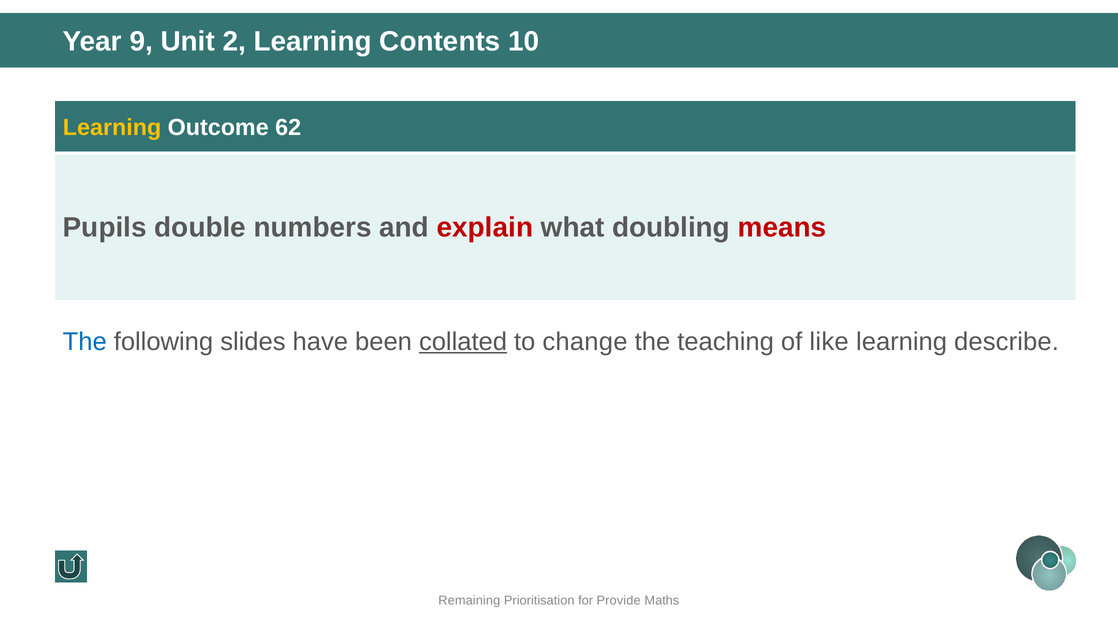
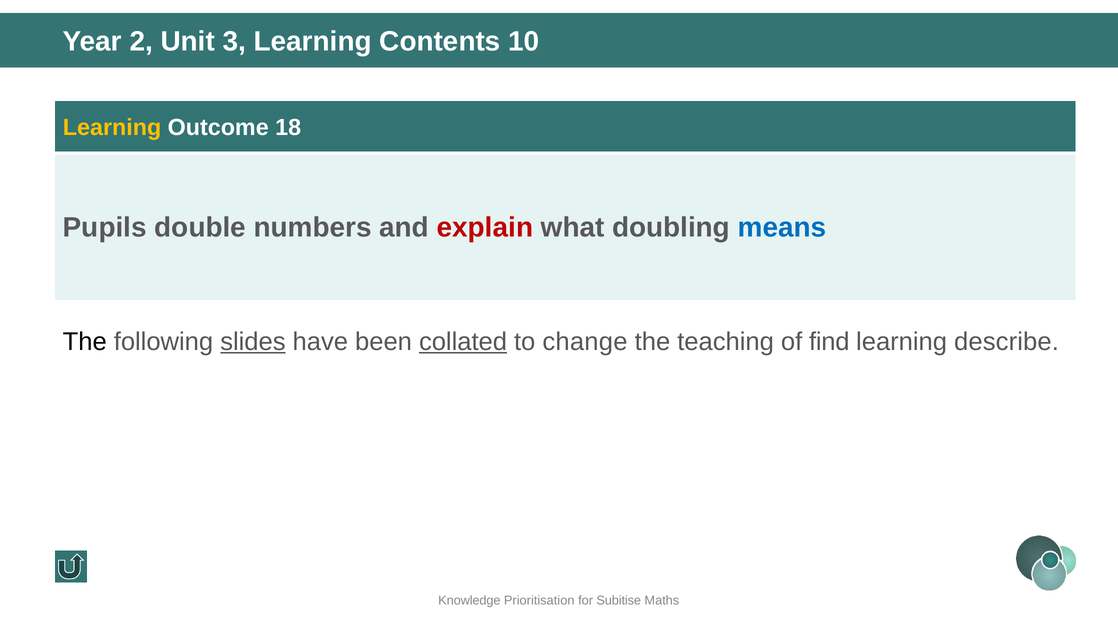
9: 9 -> 2 (141, 42)
2: 2 -> 3 (234, 42)
62: 62 -> 18 (288, 127)
means colour: red -> blue (782, 227)
The colour: blue -> black (85, 342)
slides underline: none -> present (253, 342)
like: like -> find (829, 342)
Remaining: Remaining -> Knowledge (469, 600)
Provide: Provide -> Subitise (619, 600)
